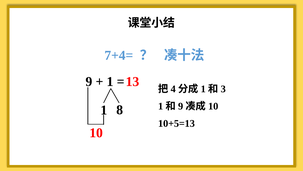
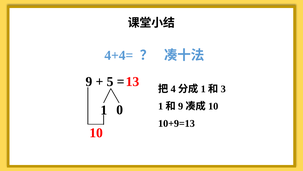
7+4=: 7+4= -> 4+4= (119, 55)
1: 1 -> 5 (110, 81)
8: 8 -> 0 (120, 110)
10+5=13: 10+5=13 -> 10+9=13 (176, 123)
